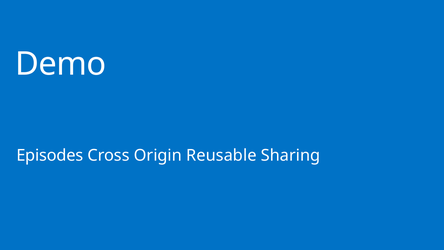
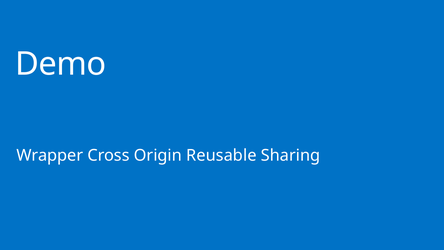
Episodes: Episodes -> Wrapper (50, 155)
